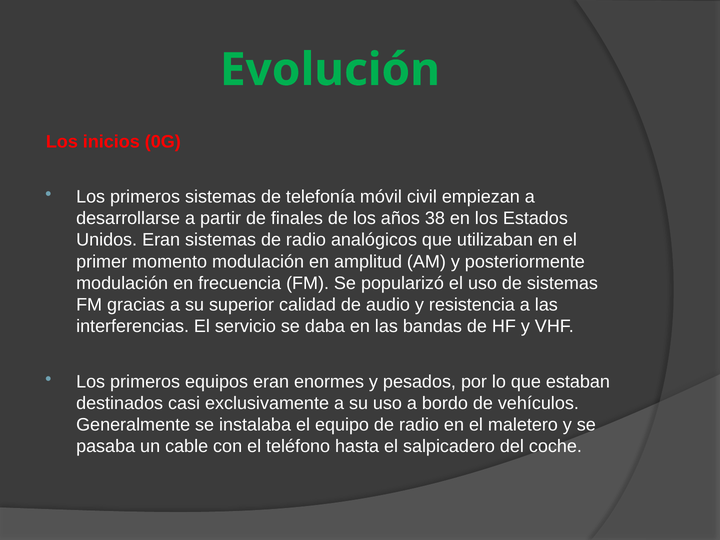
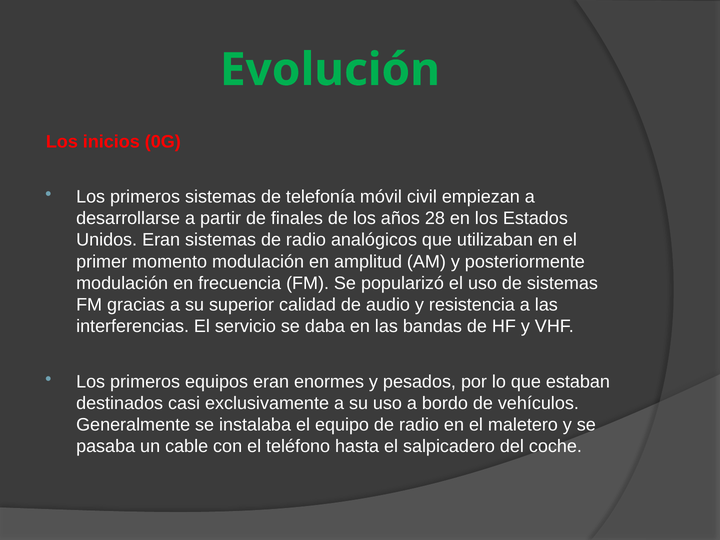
38: 38 -> 28 (435, 218)
